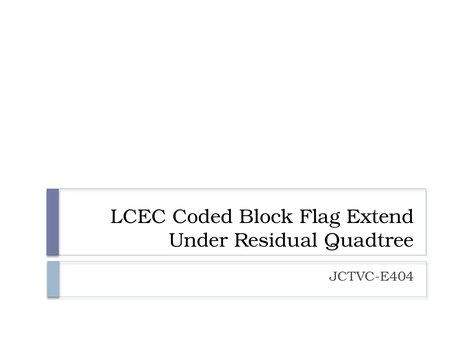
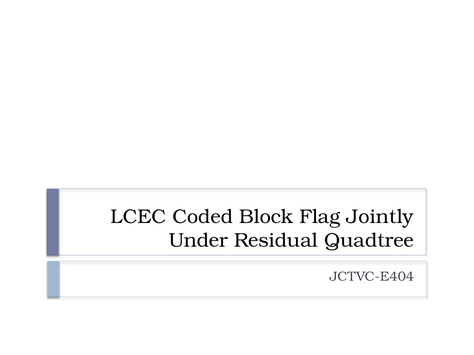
Extend: Extend -> Jointly (380, 217)
